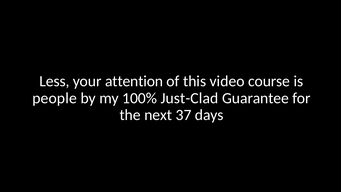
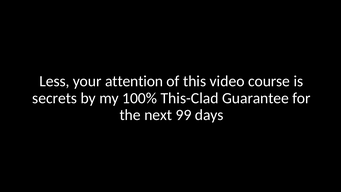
people: people -> secrets (55, 98)
Just-Clad: Just-Clad -> This-Clad (190, 98)
37: 37 -> 99 (184, 115)
